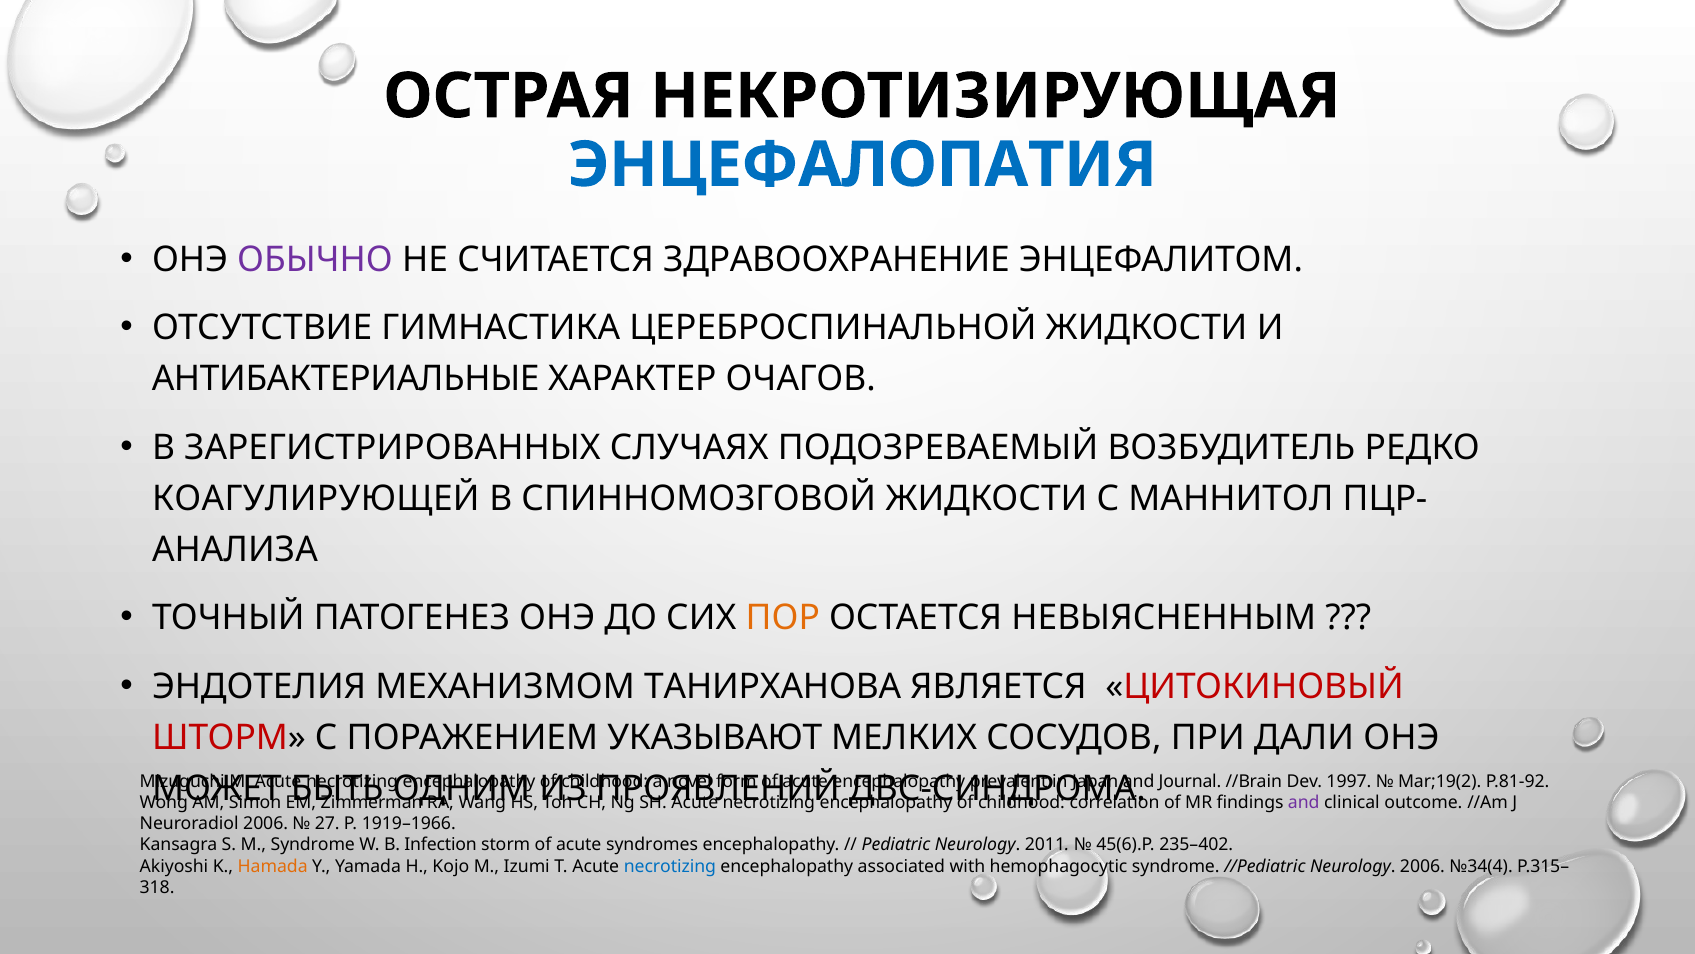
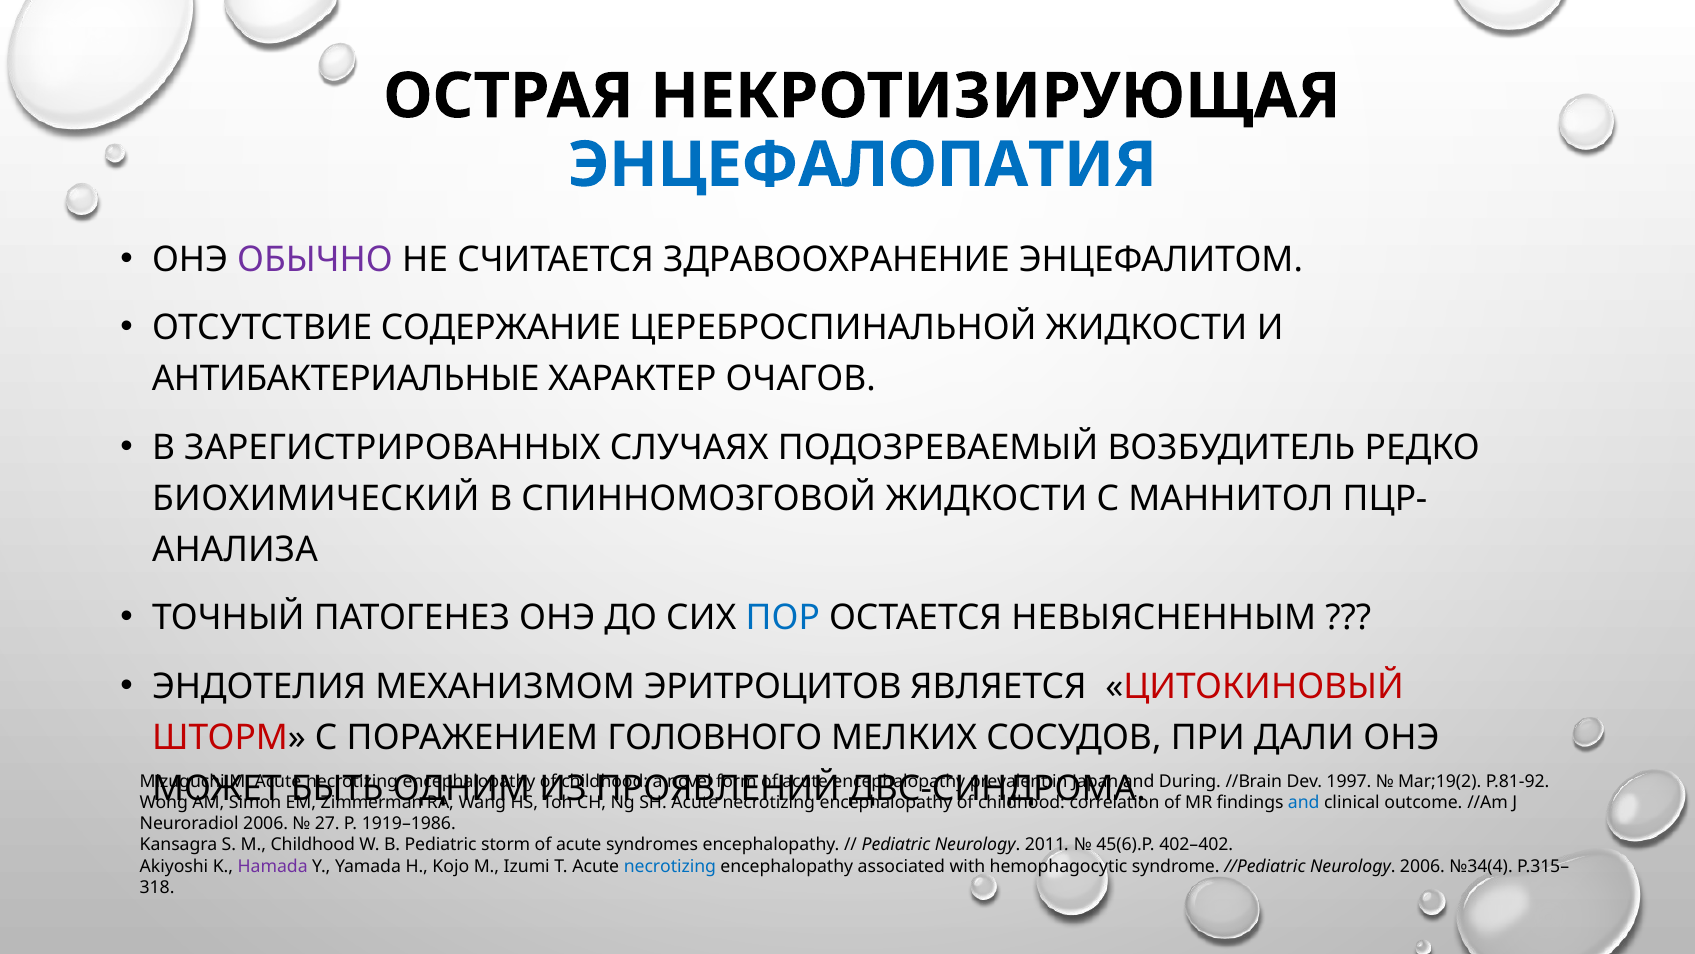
ГИМНАСТИКА: ГИМНАСТИКА -> СОДЕРЖАНИЕ (501, 328)
КОАГУЛИРУЮЩЕЙ: КОАГУЛИРУЮЩЕЙ -> БИОХИМИЧЕСКИЙ (316, 498)
ПОР colour: orange -> blue (783, 618)
ТАНИРХАНОВА: ТАНИРХАНОВА -> ЭРИТРОЦИТОВ (773, 687)
УКАЗЫВАЮТ: УКАЗЫВАЮТ -> ГОЛОВНОГО (715, 737)
Journal: Journal -> During (1190, 781)
and colour: purple -> blue (1304, 802)
1919–1966: 1919–1966 -> 1919–1986 (409, 823)
M Syndrome: Syndrome -> Childhood (313, 844)
B Infection: Infection -> Pediatric (441, 844)
235–402: 235–402 -> 402–402 (1196, 844)
Hamada colour: orange -> purple (273, 866)
